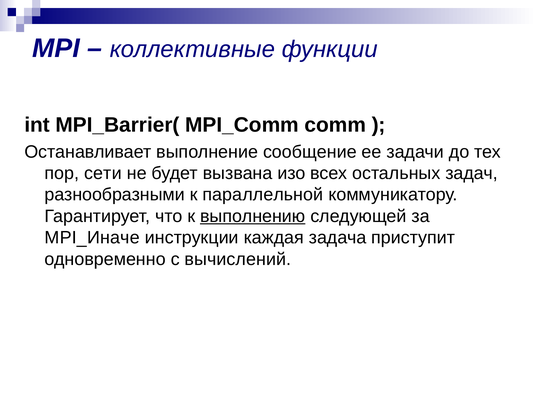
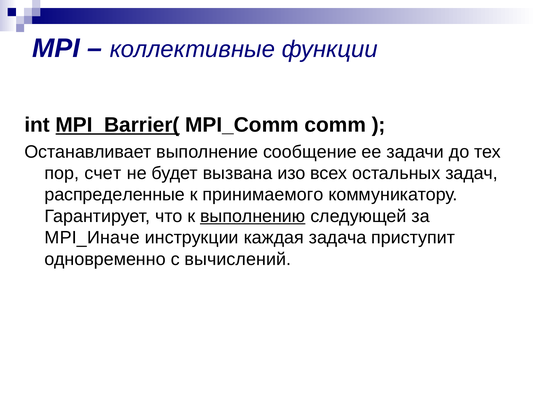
MPI_Barrier( underline: none -> present (118, 125)
сети: сети -> счет (103, 173)
разнообразными: разнообразными -> распределенные (115, 195)
параллельной: параллельной -> принимаемого (263, 195)
